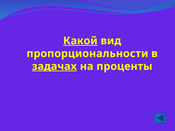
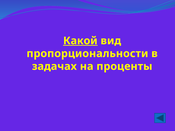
задачах underline: present -> none (54, 66)
